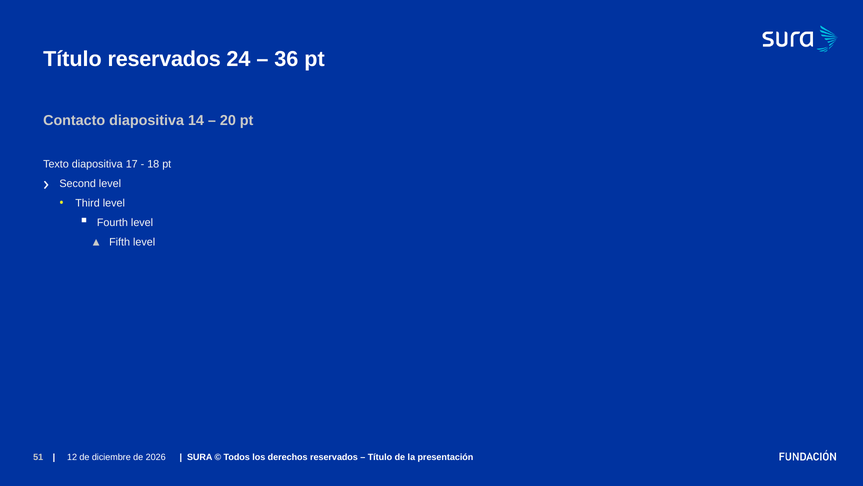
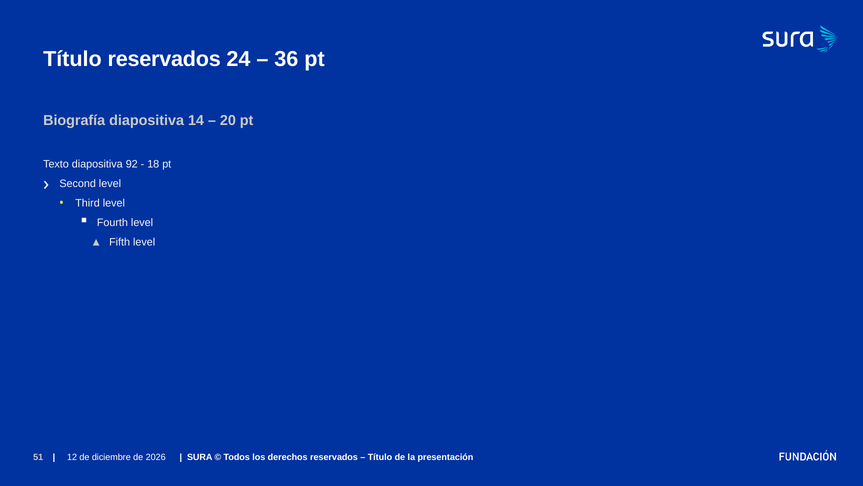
Contacto: Contacto -> Biografía (74, 121)
17: 17 -> 92 (132, 164)
